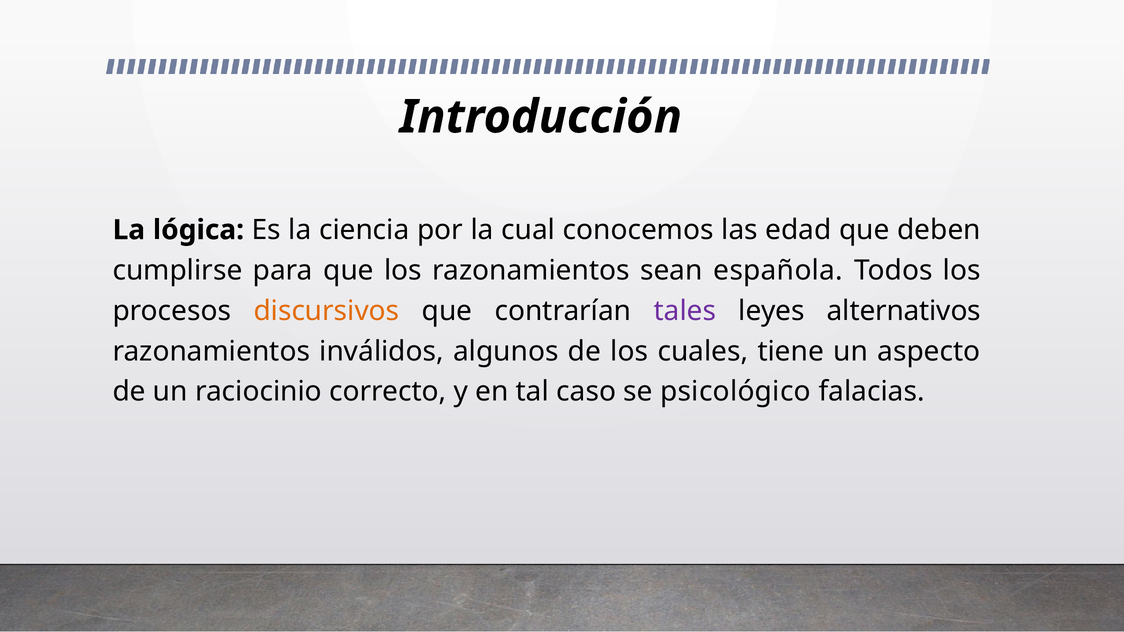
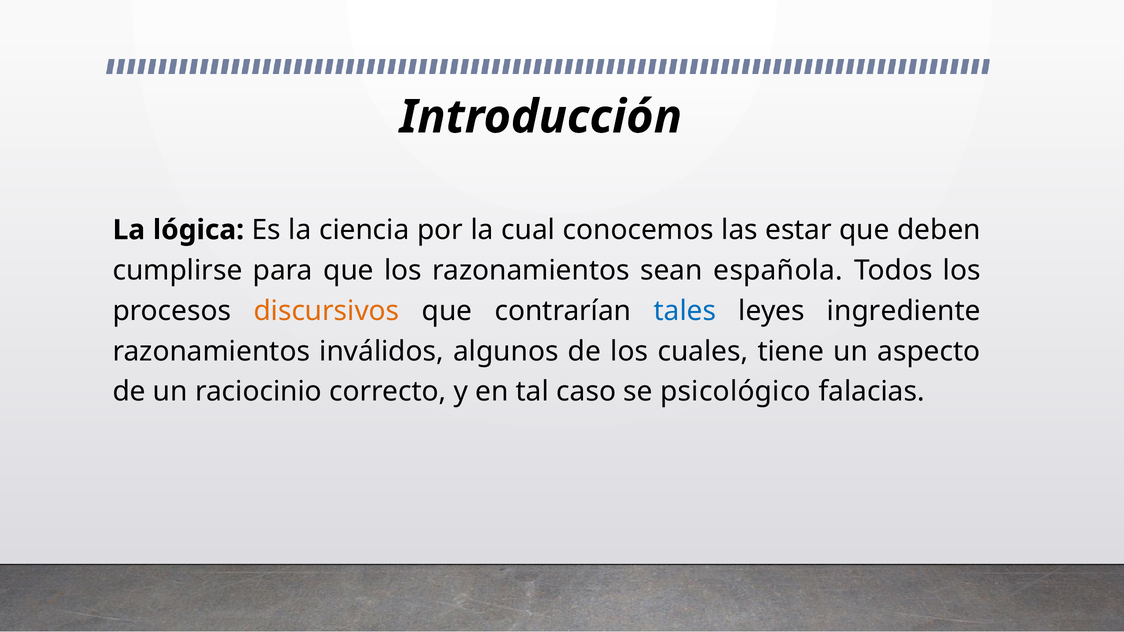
edad: edad -> estar (799, 230)
tales colour: purple -> blue (685, 311)
alternativos: alternativos -> ingrediente (904, 311)
